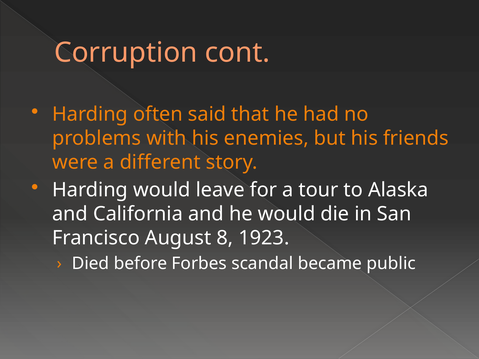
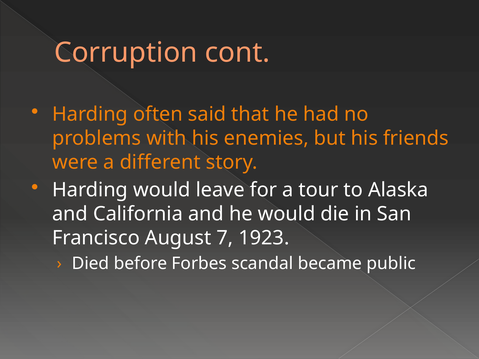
8: 8 -> 7 (225, 238)
